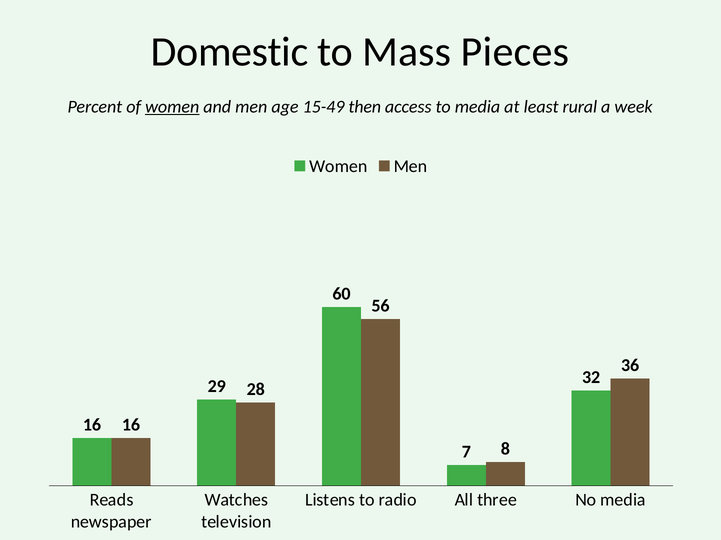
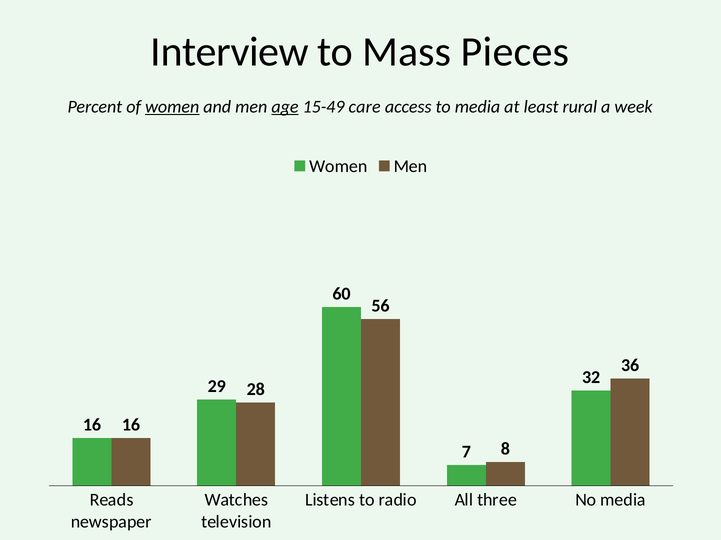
Domestic: Domestic -> Interview (230, 52)
age underline: none -> present (285, 107)
then: then -> care (365, 107)
